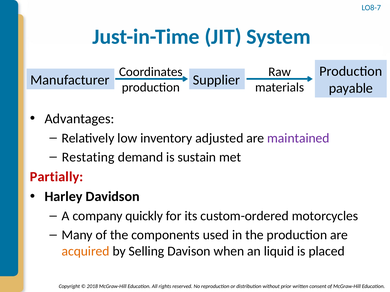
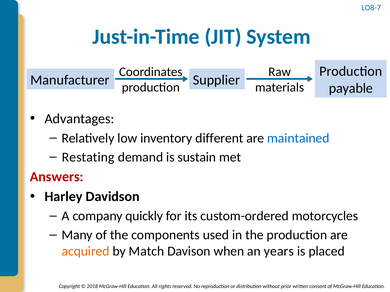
adjusted: adjusted -> different (219, 138)
maintained colour: purple -> blue (298, 138)
Partially: Partially -> Answers (57, 177)
Selling: Selling -> Match (146, 252)
liquid: liquid -> years (279, 252)
